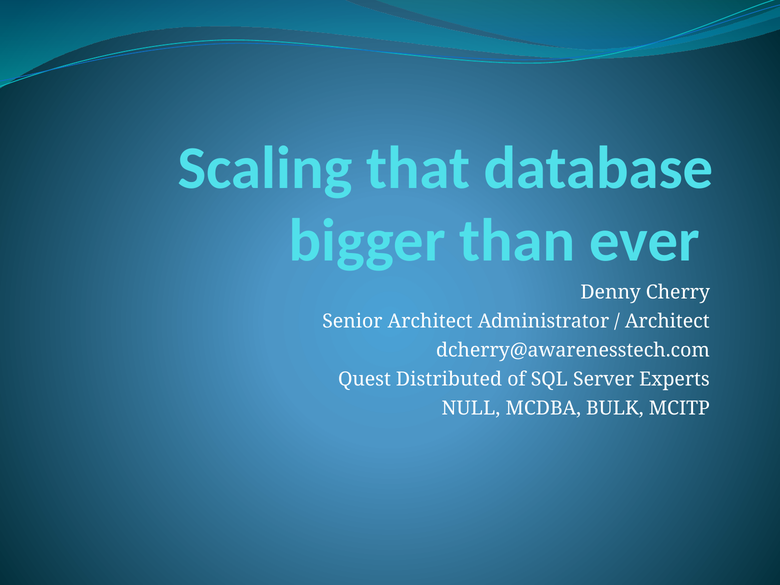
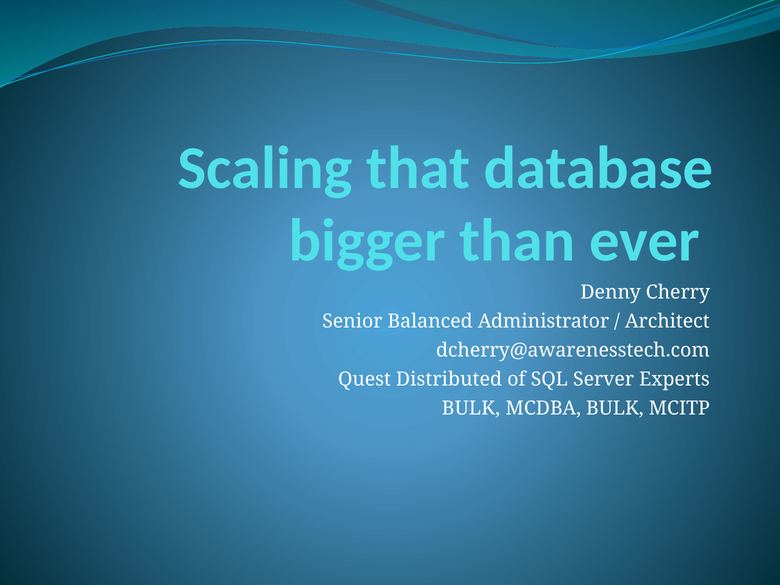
Senior Architect: Architect -> Balanced (430, 321)
NULL: NULL -> BULK (471, 408)
